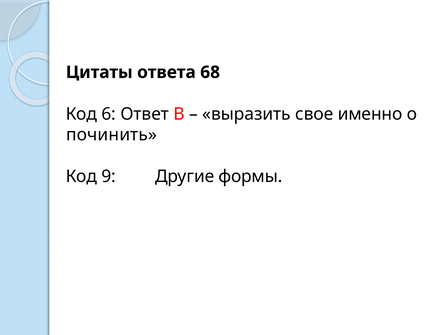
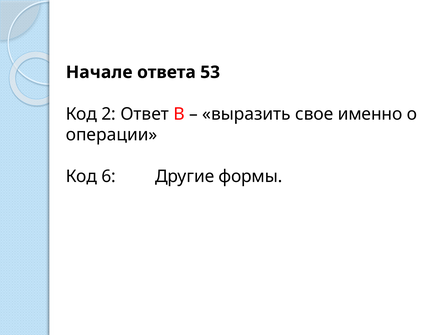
Цитаты: Цитаты -> Начале (99, 72)
68: 68 -> 53 (210, 72)
6: 6 -> 2 (109, 114)
починить: починить -> операции (112, 135)
9: 9 -> 6 (109, 176)
